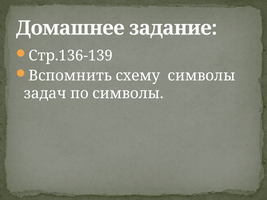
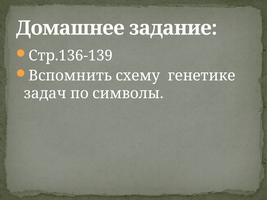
схему символы: символы -> генетике (202, 76)
